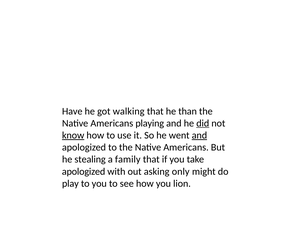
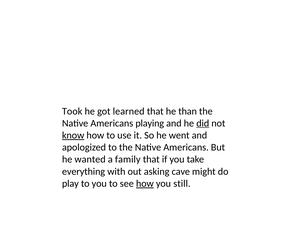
Have: Have -> Took (72, 111)
walking: walking -> learned (129, 111)
and underline: present -> none (199, 135)
stealing: stealing -> wanted (90, 159)
apologized: apologized -> everything (84, 171)
only: only -> cave (181, 171)
how underline: none -> present (145, 183)
lion: lion -> still (182, 183)
